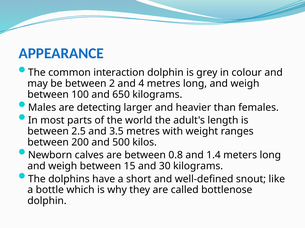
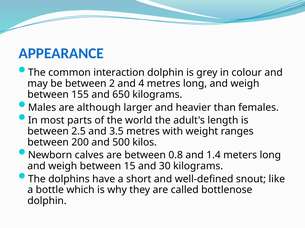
100: 100 -> 155 (80, 95)
detecting: detecting -> although (99, 108)
